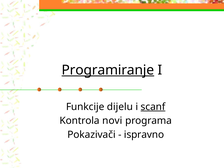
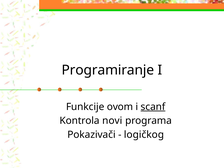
Programiranje underline: present -> none (108, 70)
dijelu: dijelu -> ovom (120, 107)
ispravno: ispravno -> logičkog (144, 135)
